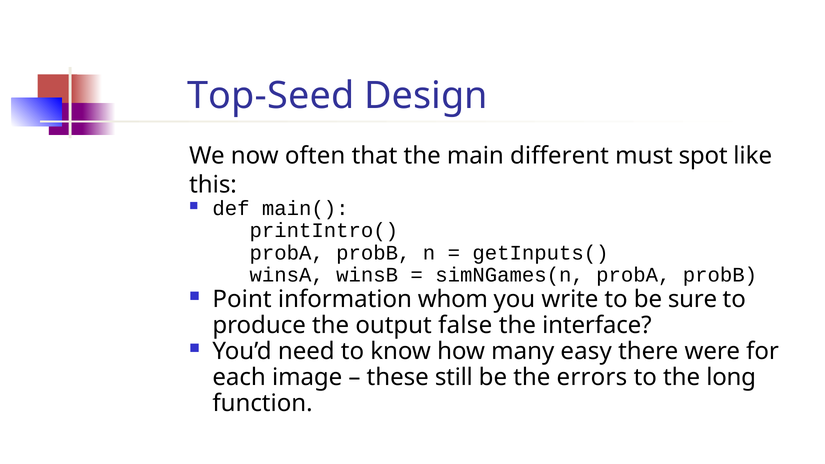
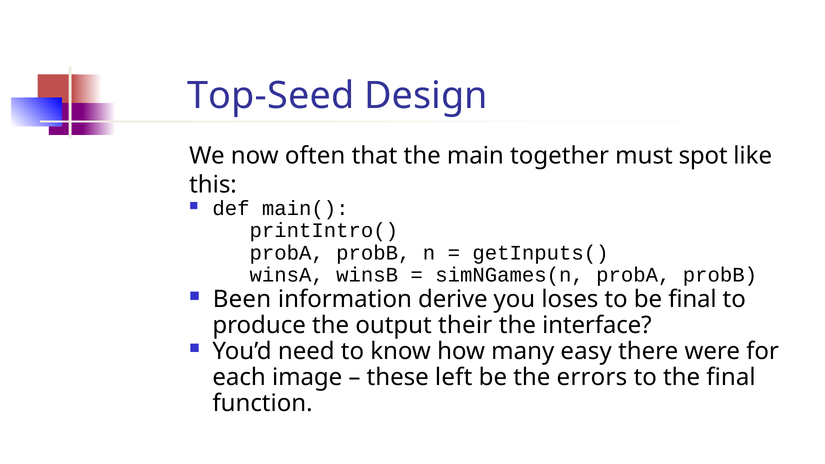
different: different -> together (560, 156)
Point: Point -> Been (242, 299)
whom: whom -> derive (453, 299)
write: write -> loses (570, 299)
be sure: sure -> final (692, 299)
false: false -> their (465, 325)
still: still -> left (454, 377)
the long: long -> final (731, 377)
